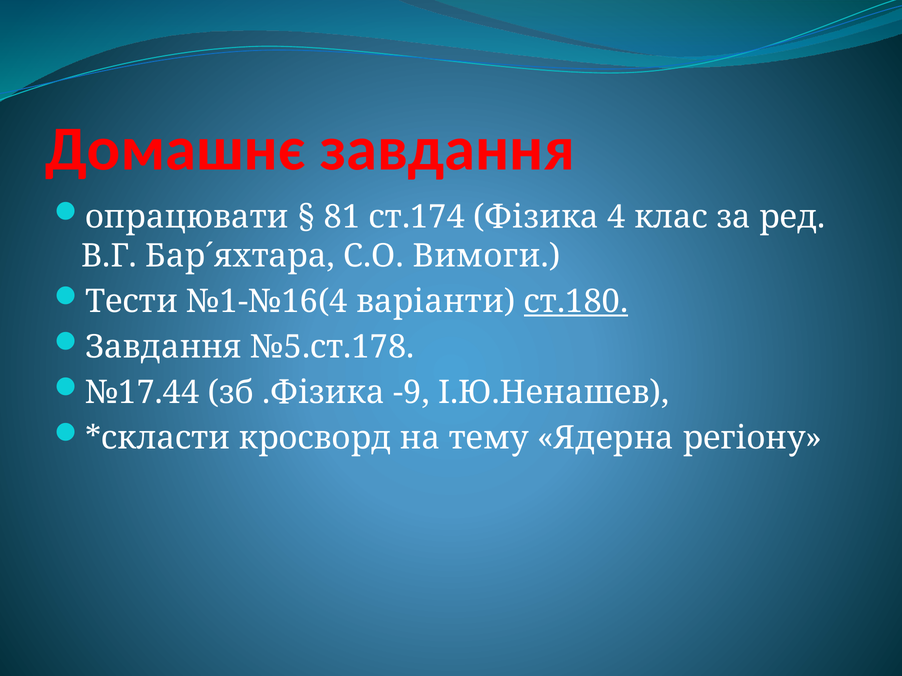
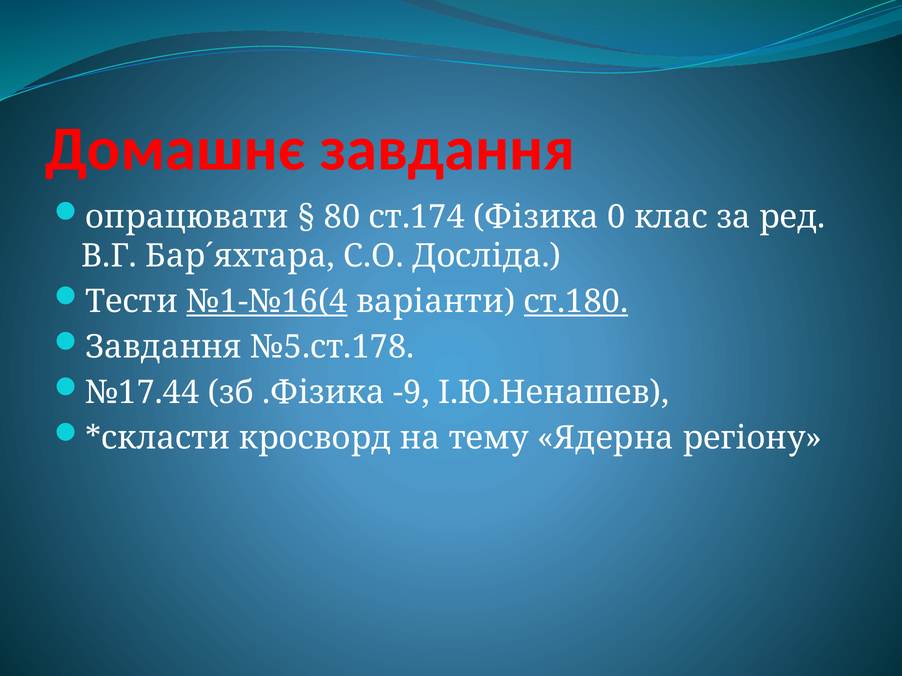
81: 81 -> 80 (342, 217)
4: 4 -> 0 (616, 217)
Вимоги: Вимоги -> Досліда (487, 256)
№1-№16(4 underline: none -> present (267, 302)
